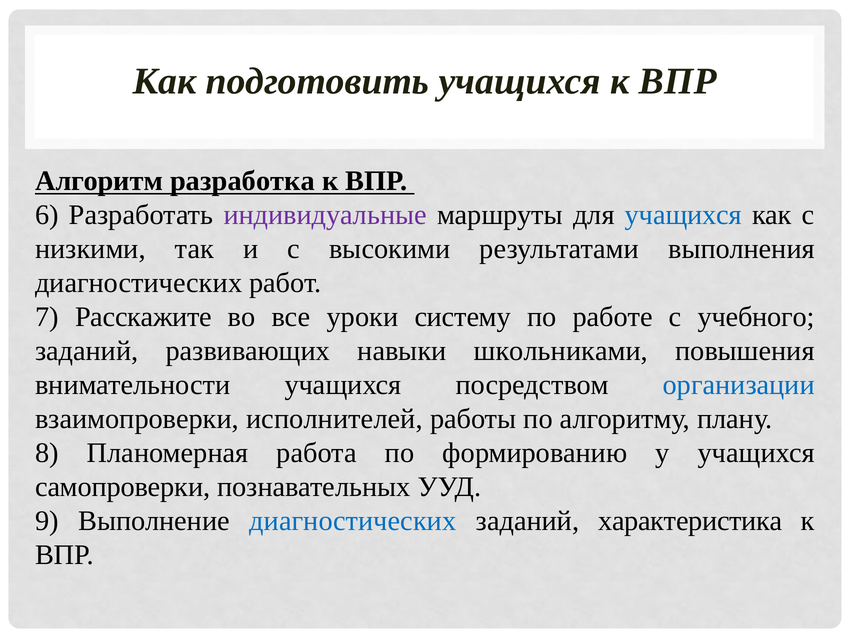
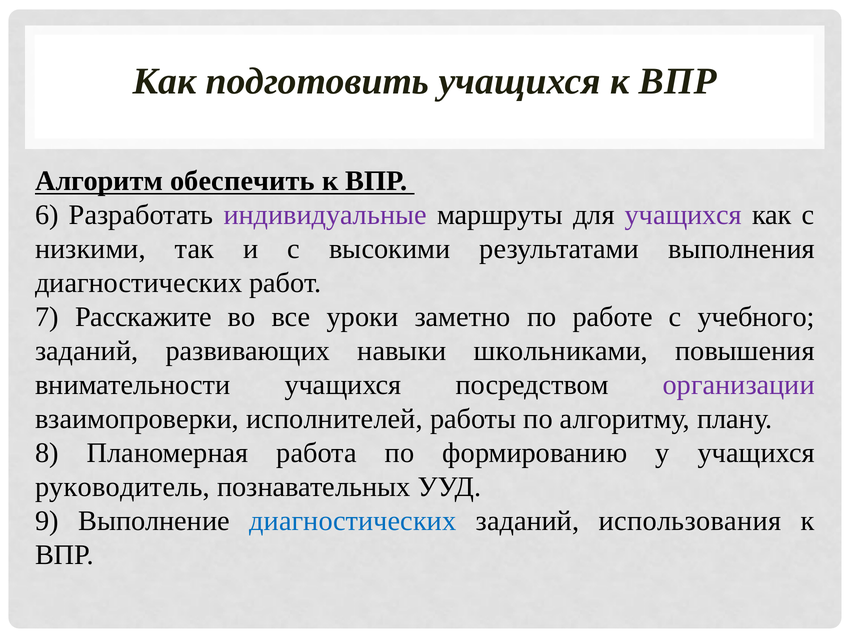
разработка: разработка -> обеспечить (243, 181)
учащихся colour: blue -> purple (683, 215)
систему: систему -> заметно (463, 317)
организации colour: blue -> purple (739, 385)
самопроверки: самопроверки -> руководитель (122, 487)
характеристика: характеристика -> использования (690, 521)
